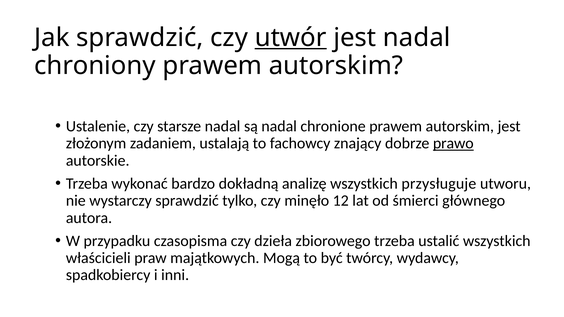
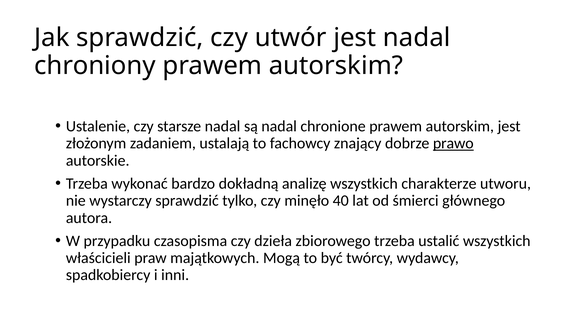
utwór underline: present -> none (291, 38)
przysługuje: przysługuje -> charakterze (439, 184)
12: 12 -> 40 (341, 201)
